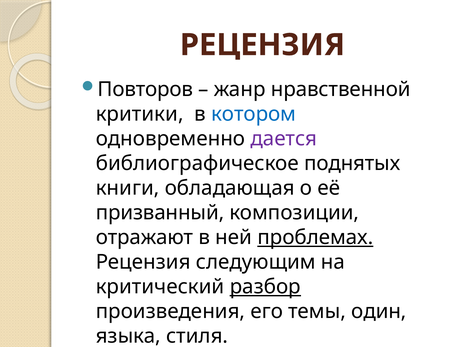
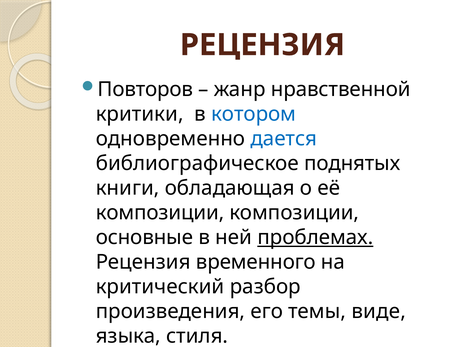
дается colour: purple -> blue (284, 139)
призванный: призванный -> композиции (160, 213)
отражают: отражают -> основные (144, 238)
следующим: следующим -> временного (256, 262)
разбор underline: present -> none (265, 287)
один: один -> виде (379, 312)
